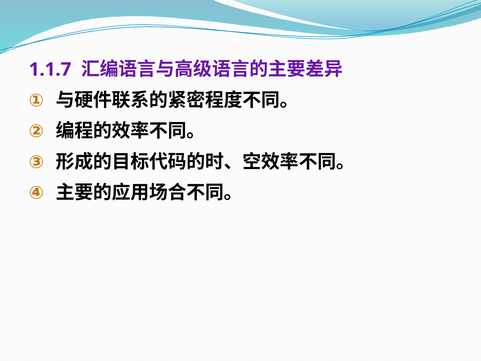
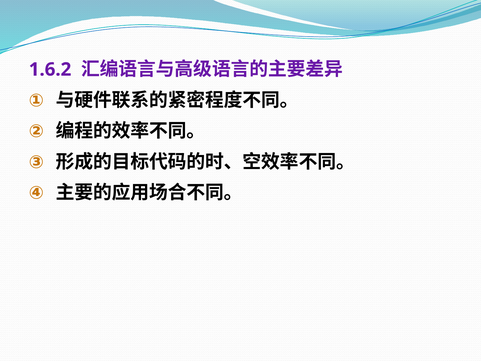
1.1.7: 1.1.7 -> 1.6.2 (50, 69)
